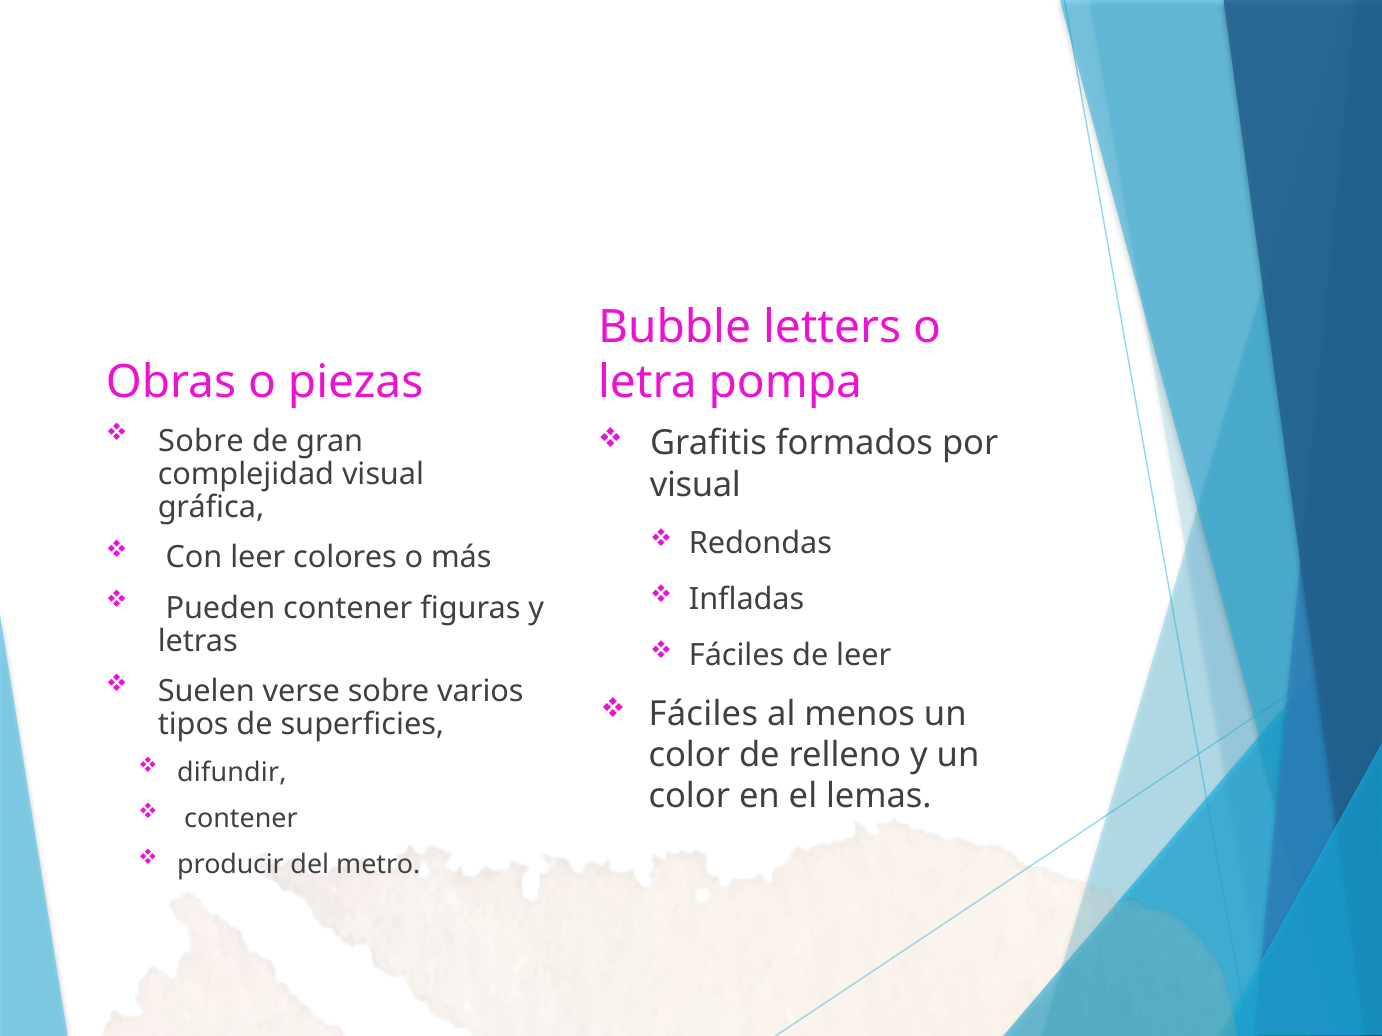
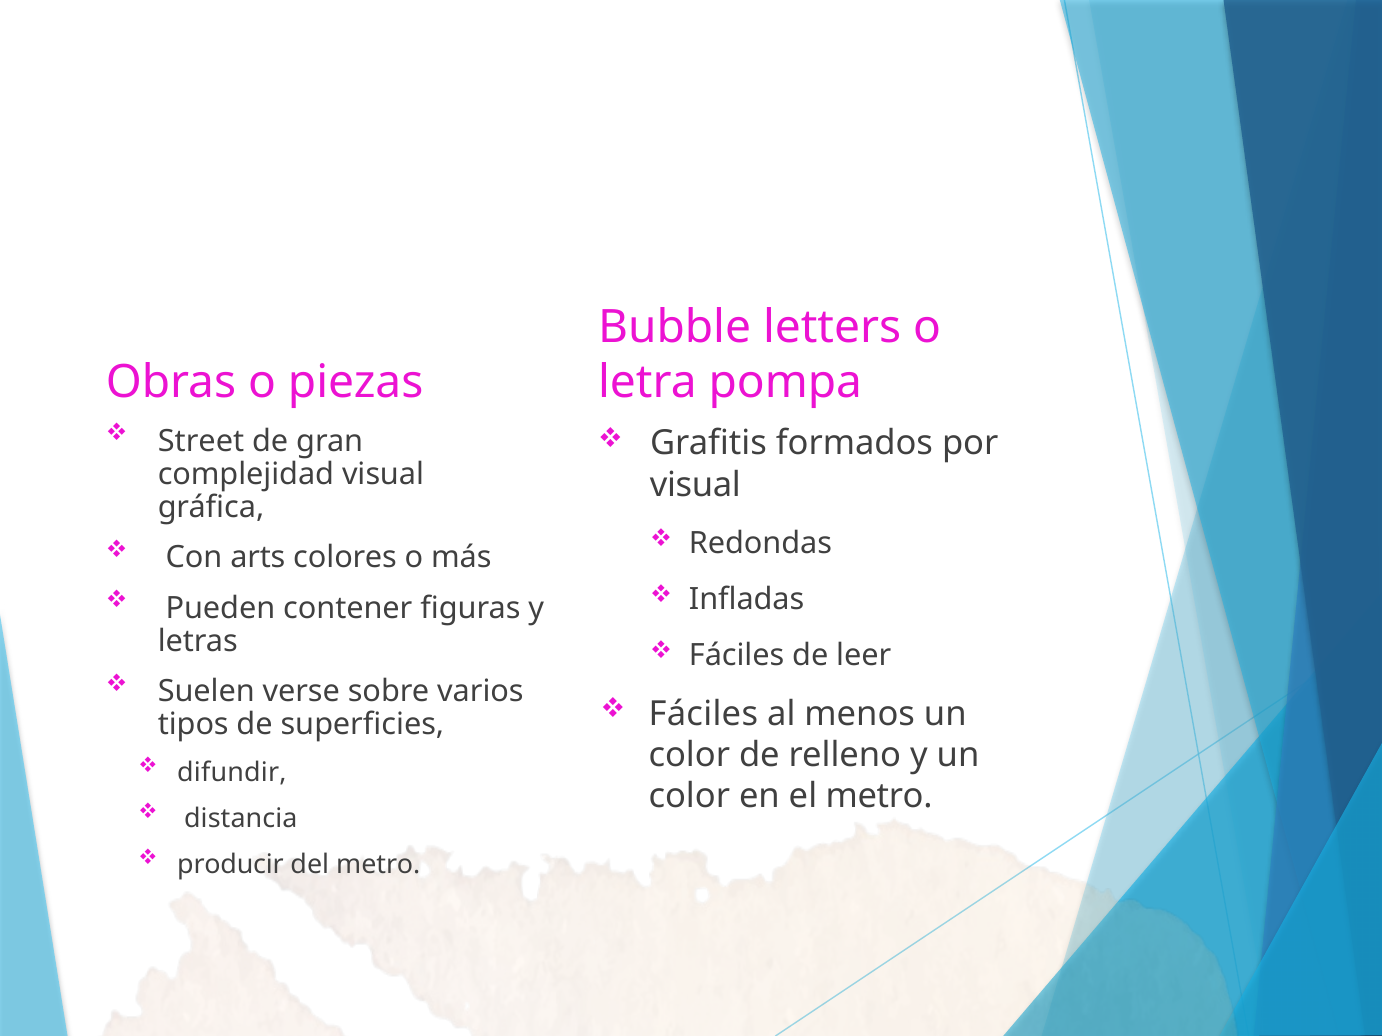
Sobre: Sobre -> Street (201, 441)
Con leer: leer -> arts (258, 558)
el lemas: lemas -> metro (879, 797)
contener: contener -> distancia (241, 819)
